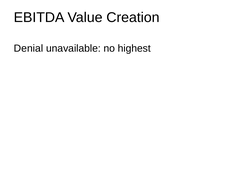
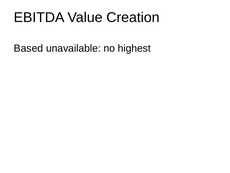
Denial: Denial -> Based (28, 48)
